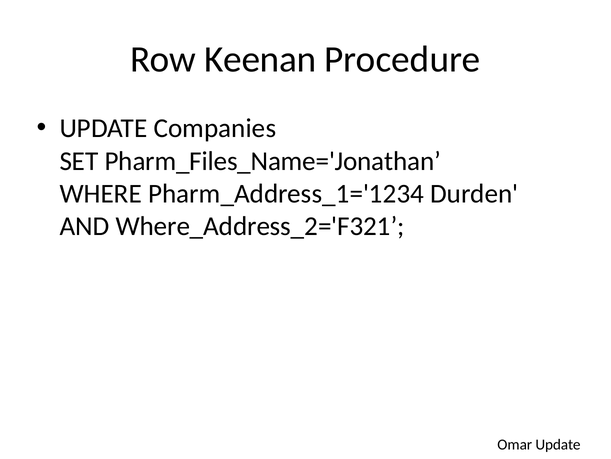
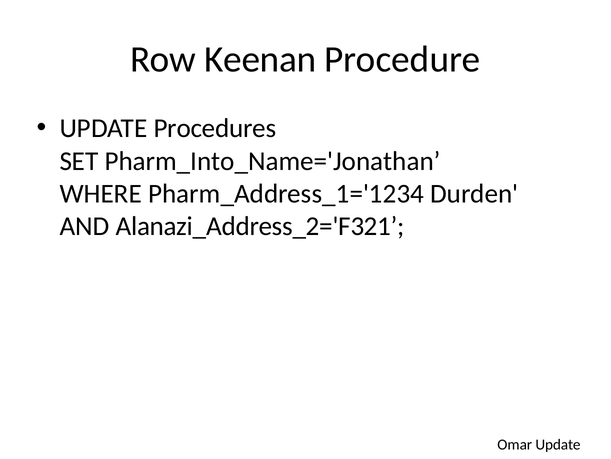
Companies: Companies -> Procedures (215, 128)
Pharm_Files_Name='Jonathan: Pharm_Files_Name='Jonathan -> Pharm_Into_Name='Jonathan (273, 161)
Where_Address_2='F321: Where_Address_2='F321 -> Alanazi_Address_2='F321 (260, 226)
